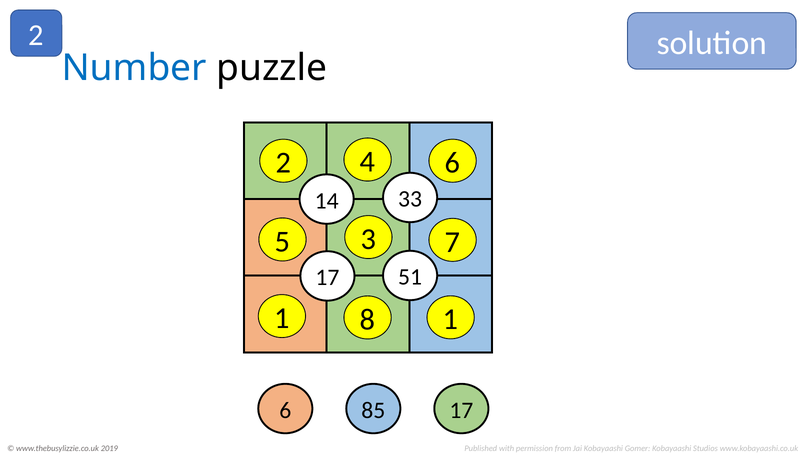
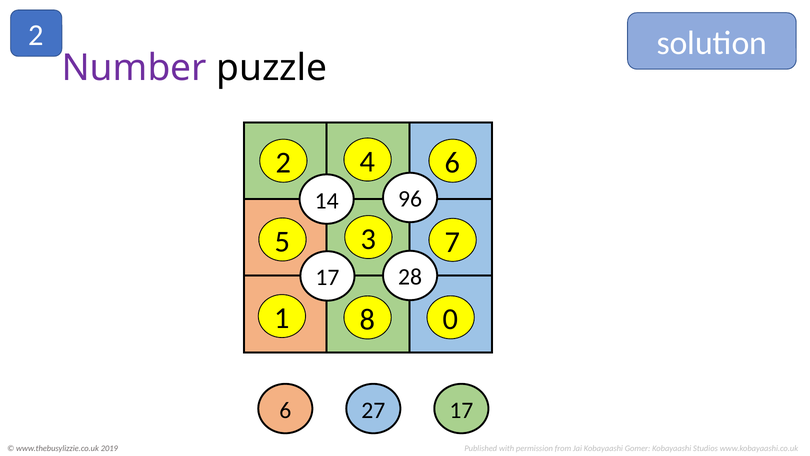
Number colour: blue -> purple (134, 68)
33: 33 -> 96 (410, 199)
51: 51 -> 28 (410, 277)
8 1: 1 -> 0 (451, 319)
85: 85 -> 27 (373, 410)
